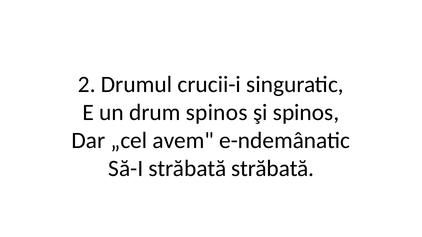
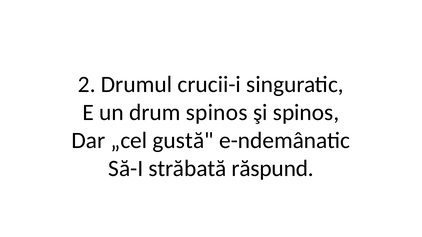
avem: avem -> gustă (183, 141)
străbată străbată: străbată -> răspund (273, 169)
